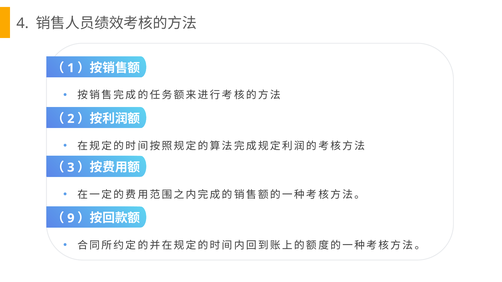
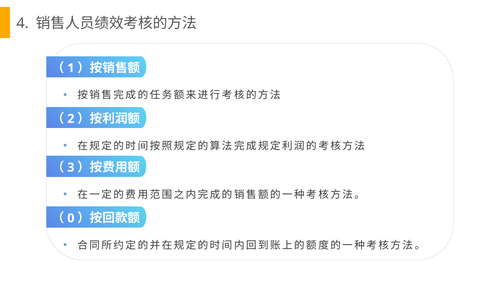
9: 9 -> 0 (71, 218)
